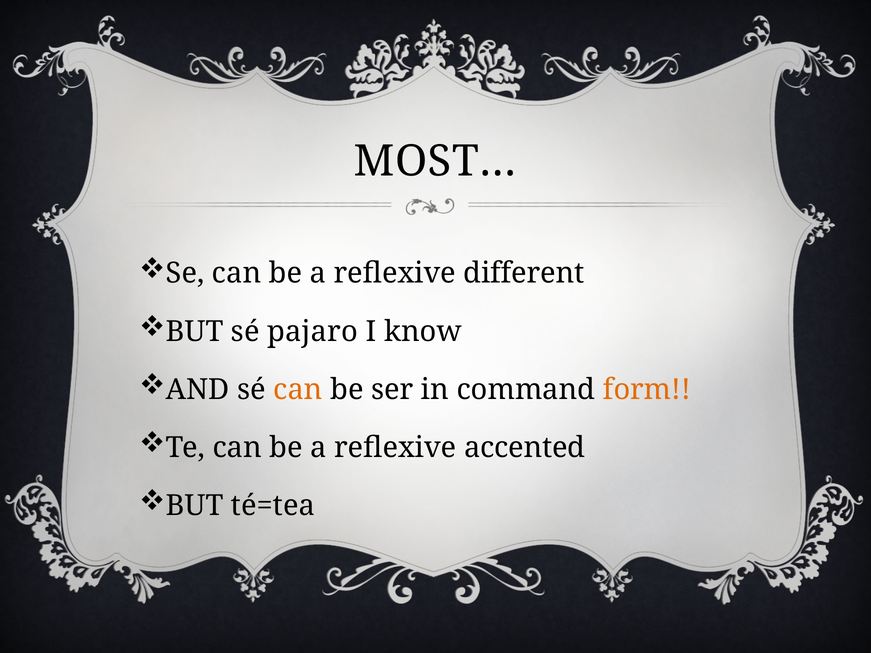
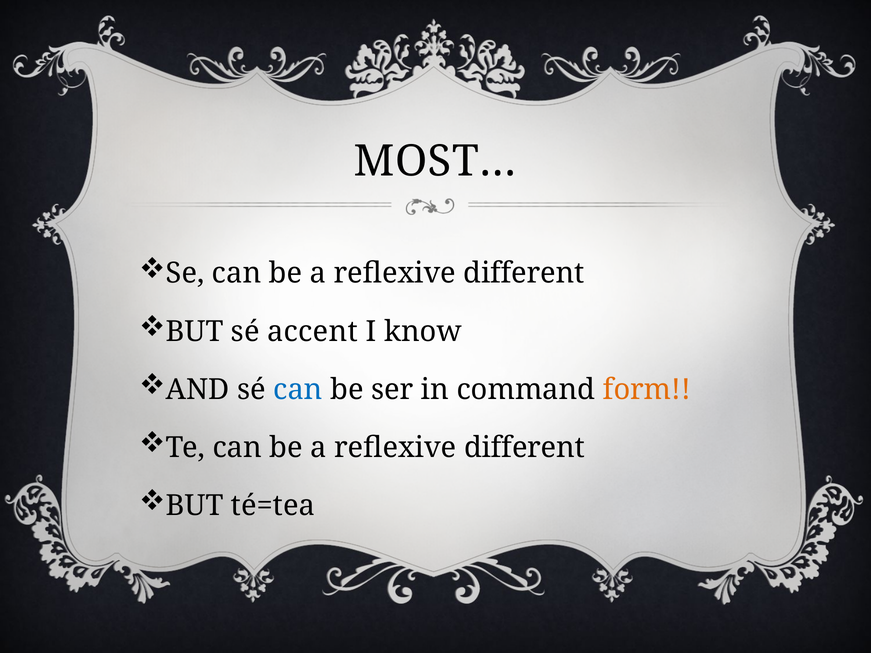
pajaro: pajaro -> accent (313, 332)
can colour: orange -> blue (298, 390)
accented: accented -> different (525, 448)
